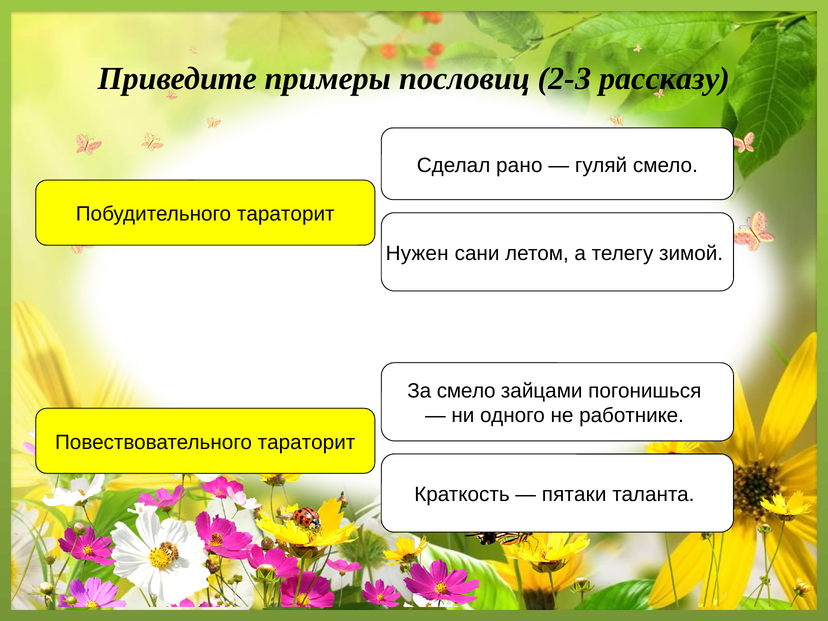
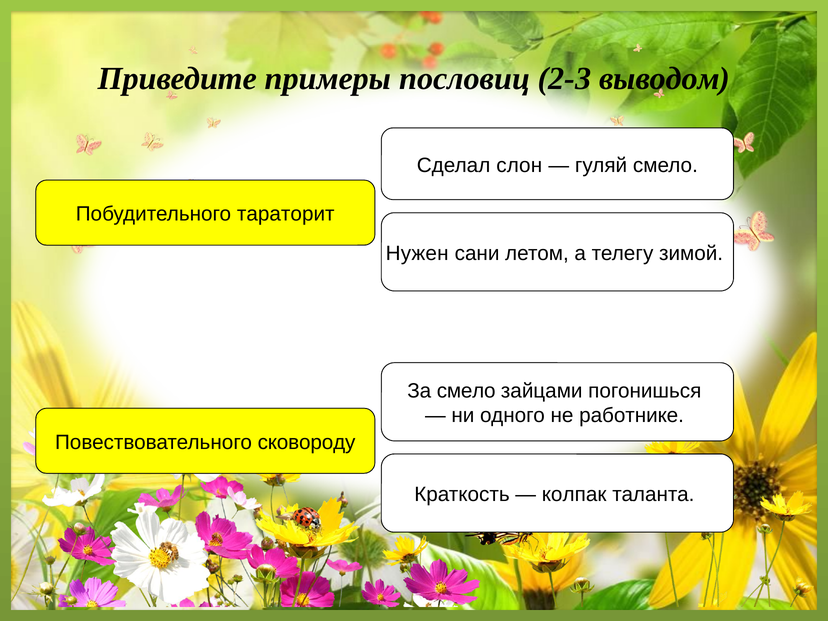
рассказу: рассказу -> выводом (665, 79)
рано: рано -> слон (519, 165)
Повествовательного тараторит: тараторит -> сковороду (307, 442)
пятаки: пятаки -> колпак (574, 494)
